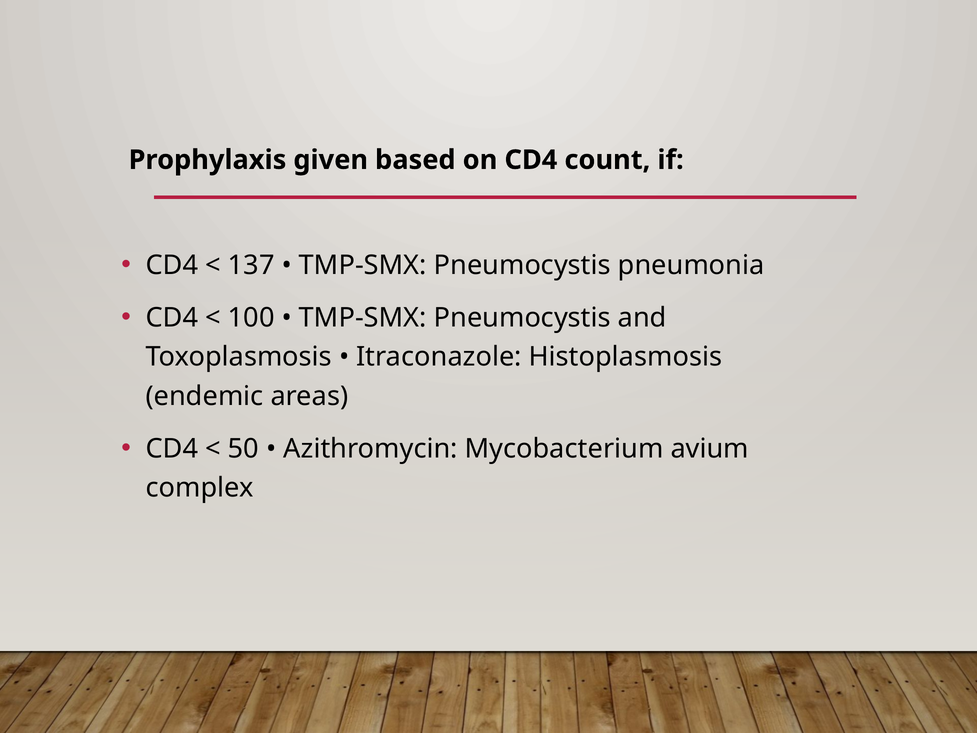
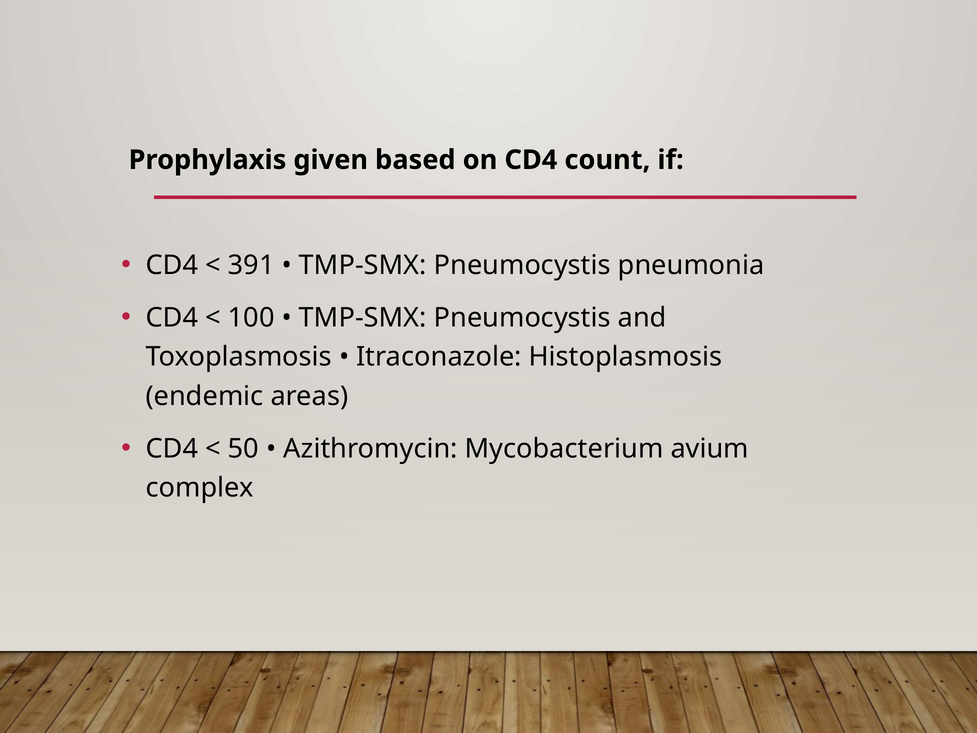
137: 137 -> 391 (251, 265)
